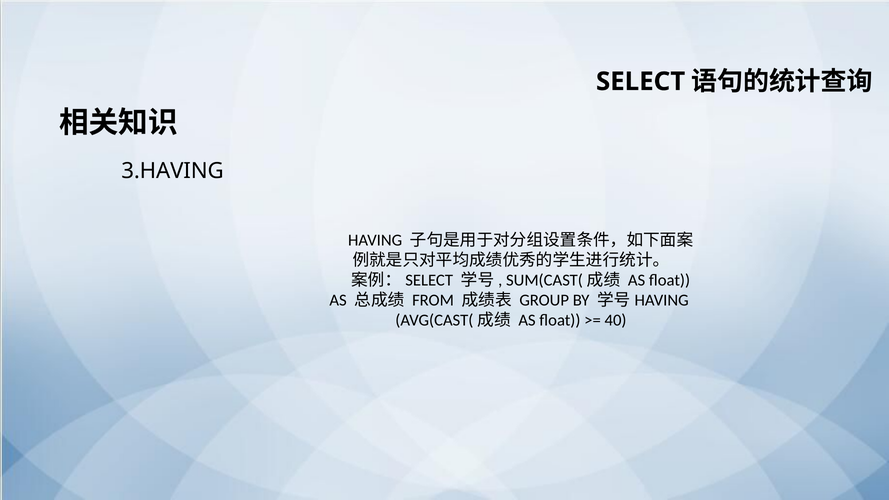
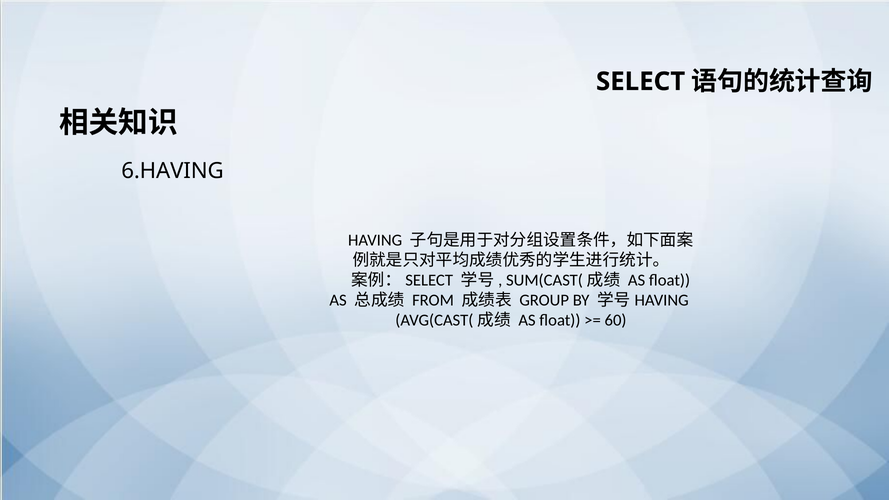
3.HAVING: 3.HAVING -> 6.HAVING (173, 171)
40: 40 -> 60 (616, 320)
